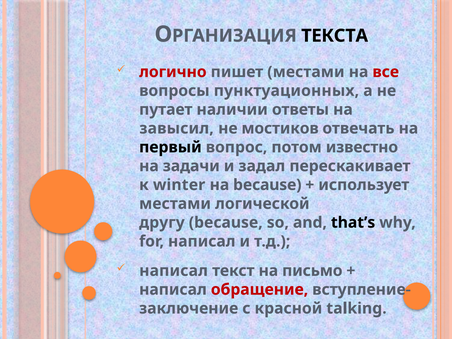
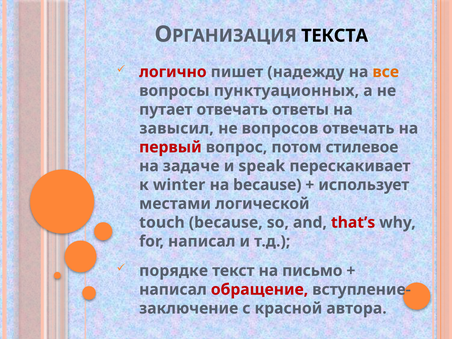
пишет местами: местами -> надежду (306, 72)
все colour: red -> orange (386, 72)
путает наличии: наличии -> отвечать (232, 110)
мостиков: мостиков -> вопросов (280, 128)
первый colour: black -> red (170, 147)
известно: известно -> стилевое (362, 147)
задачи: задачи -> задаче (191, 166)
задал: задал -> speak (262, 166)
другу: другу -> touch (162, 223)
that’s colour: black -> red (353, 223)
написал: написал -> порядке (174, 271)
talking: talking -> автора (357, 308)
